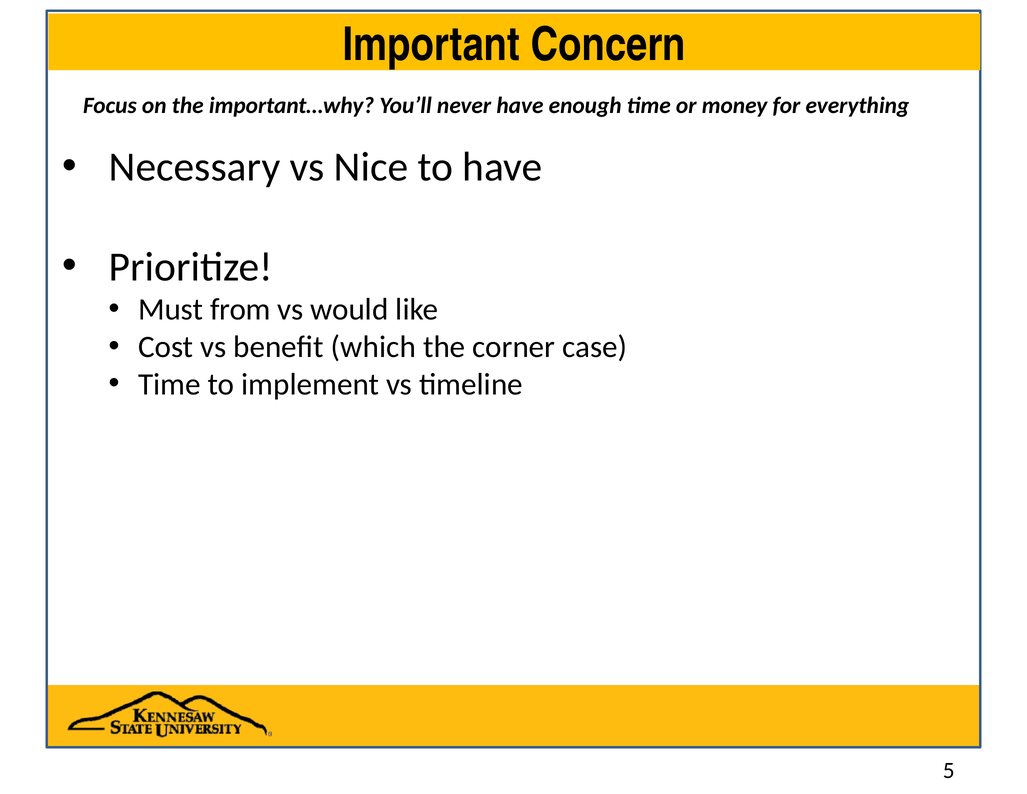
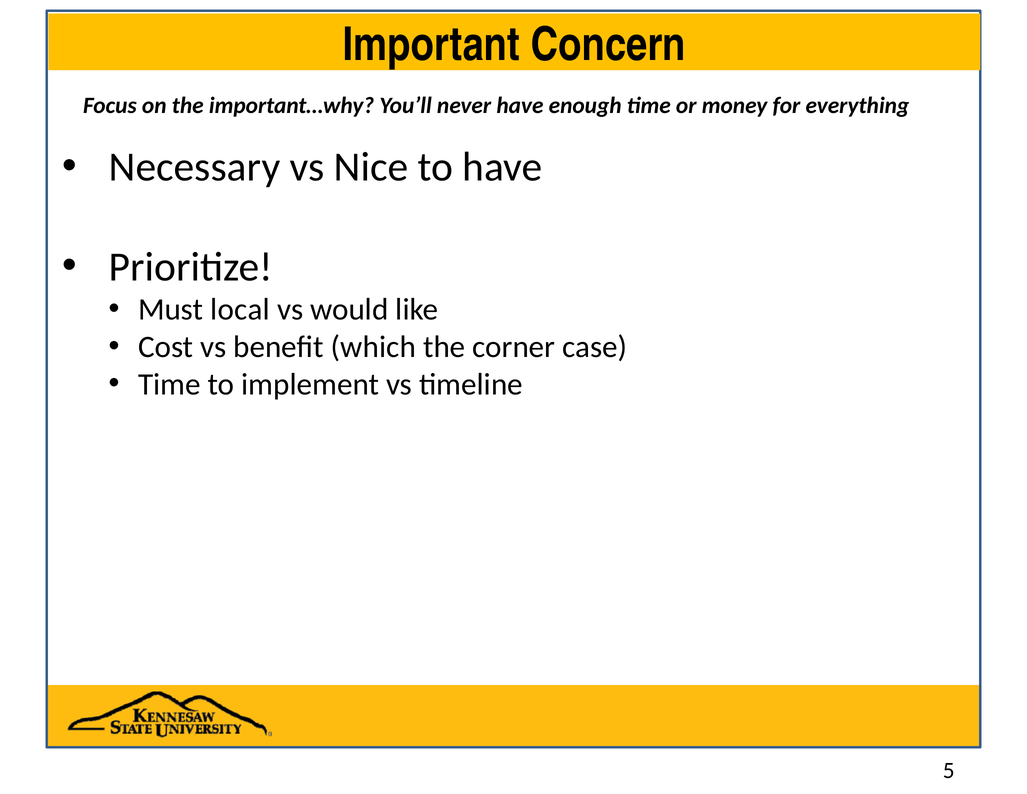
from: from -> local (240, 310)
